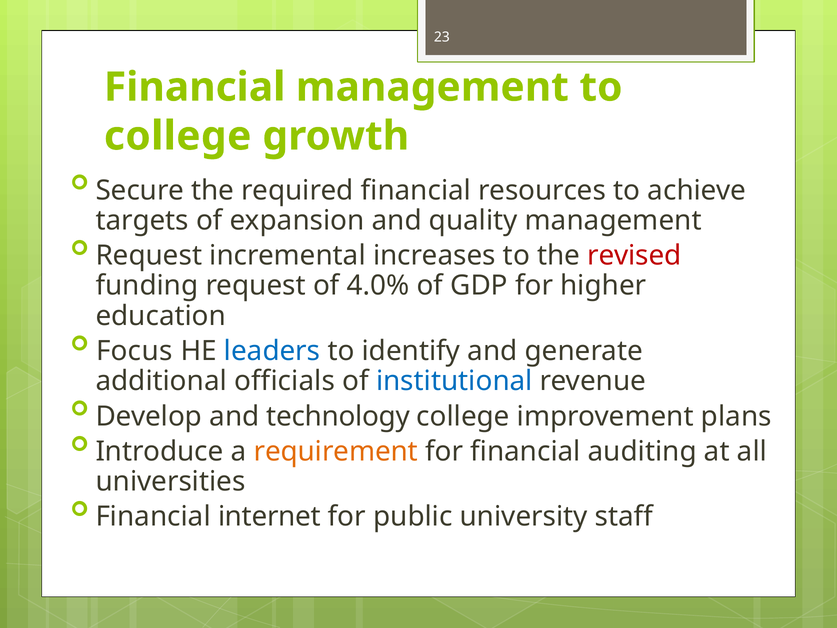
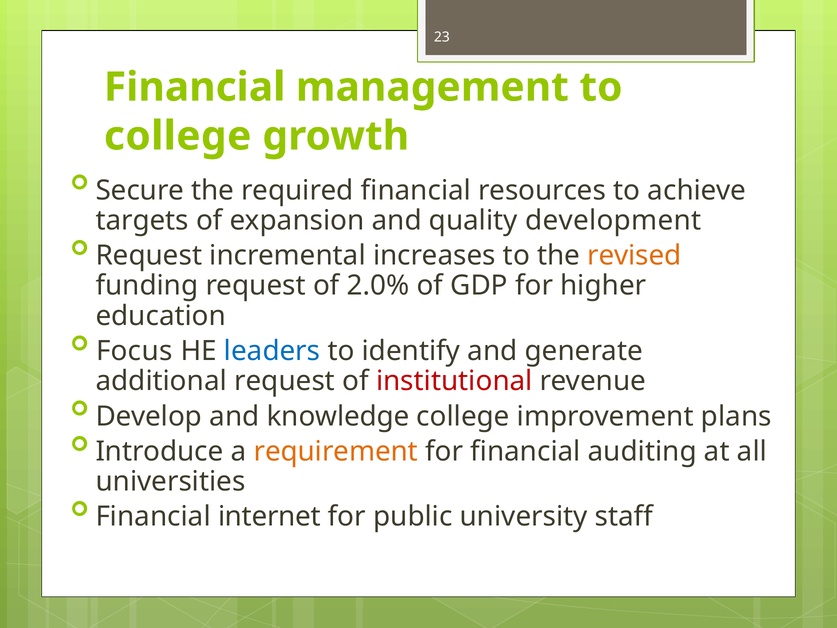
quality management: management -> development (613, 220)
revised colour: red -> orange (634, 256)
4.0%: 4.0% -> 2.0% (378, 286)
additional officials: officials -> request (285, 381)
institutional colour: blue -> red (454, 381)
technology: technology -> knowledge (338, 416)
